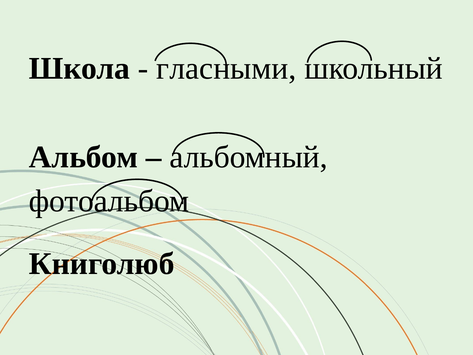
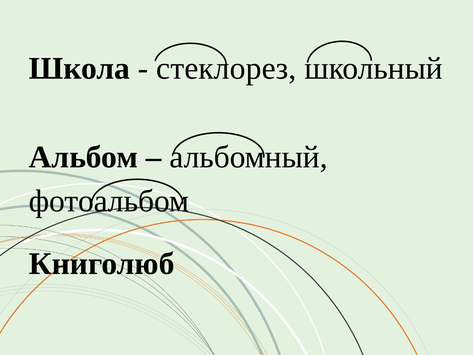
гласными: гласными -> стеклорез (226, 69)
